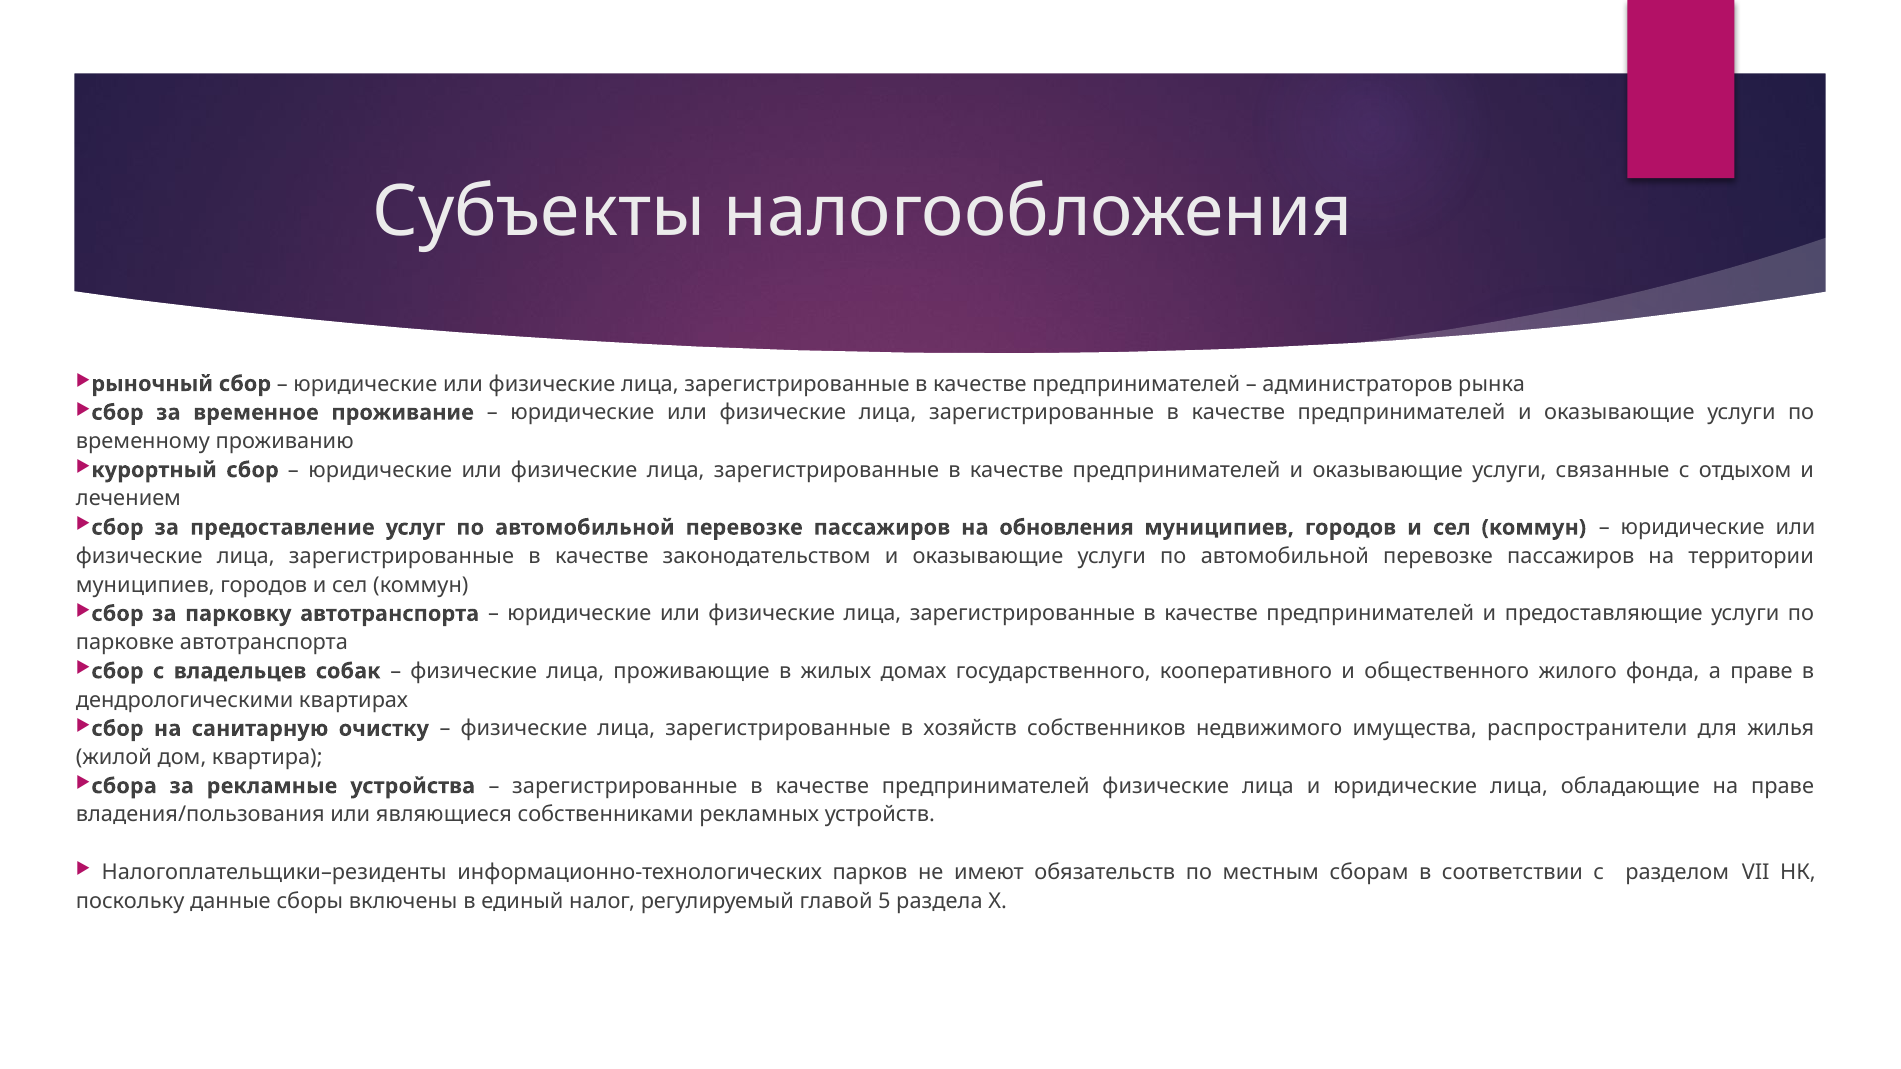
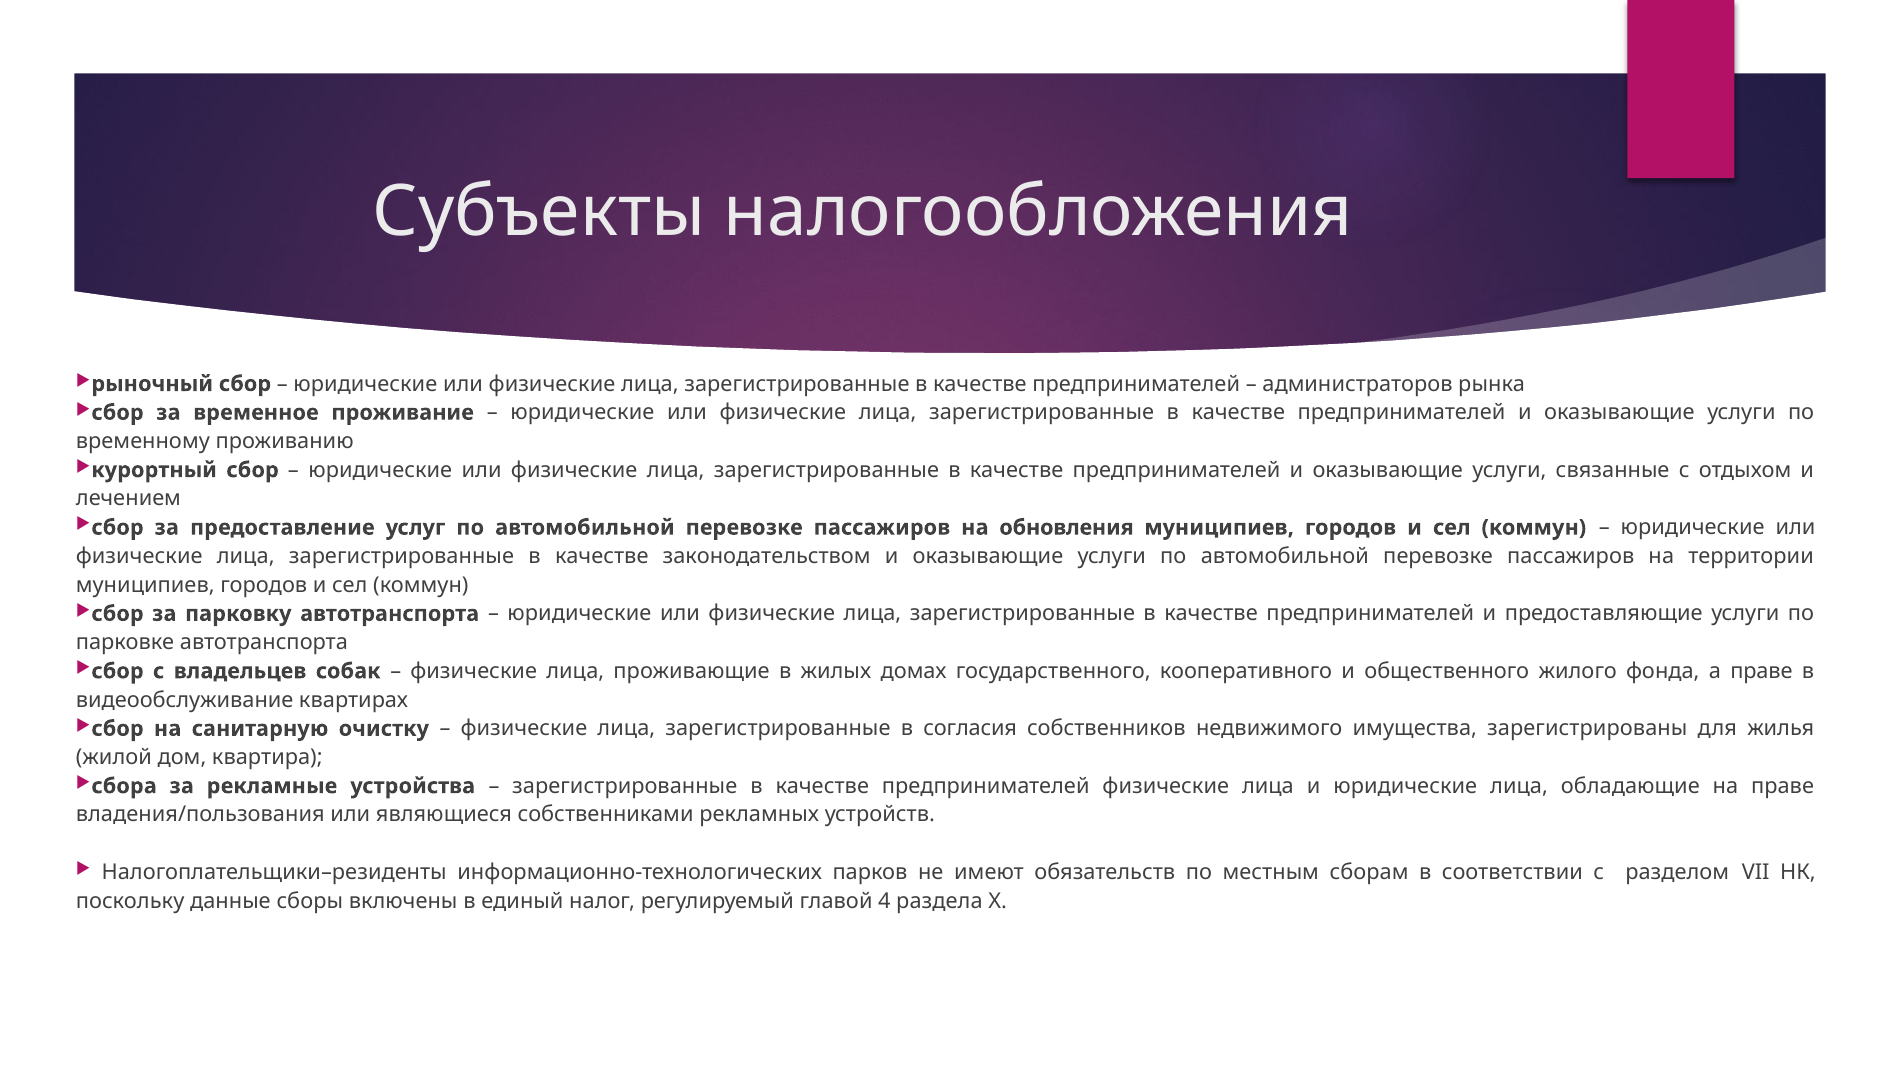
дендрологическими: дендрологическими -> видеообслуживание (185, 700)
хозяйств: хозяйств -> согласия (970, 729)
распространители: распространители -> зарегистрированы (1587, 729)
5: 5 -> 4 (884, 901)
